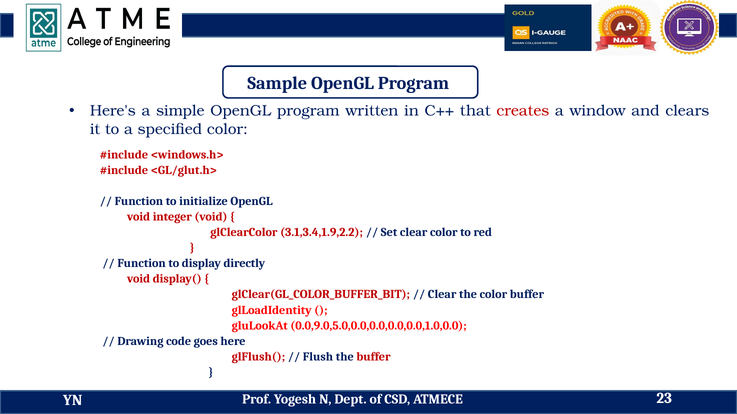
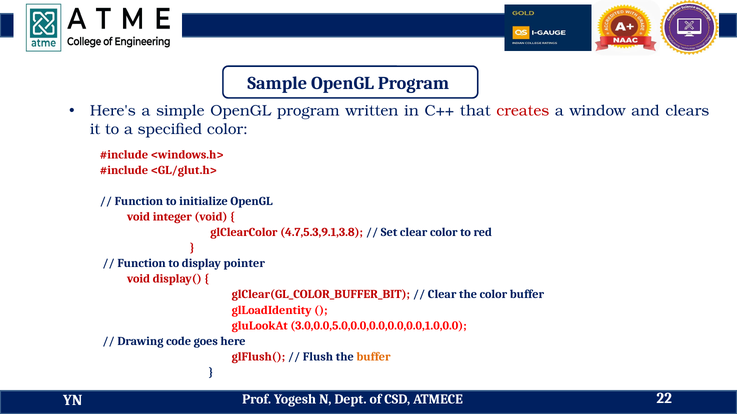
3.1,3.4,1.9,2.2: 3.1,3.4,1.9,2.2 -> 4.7,5.3,9.1,3.8 (322, 233)
directly: directly -> pointer (244, 264)
0.0,9.0,5.0,0.0,0.0,0.0,0.0,1.0,0.0: 0.0,9.0,5.0,0.0,0.0,0.0,0.0,1.0,0.0 -> 3.0,0.0,5.0,0.0,0.0,0.0,0.0,1.0,0.0 (379, 326)
buffer colour: red -> orange (373, 357)
23: 23 -> 22 (664, 399)
